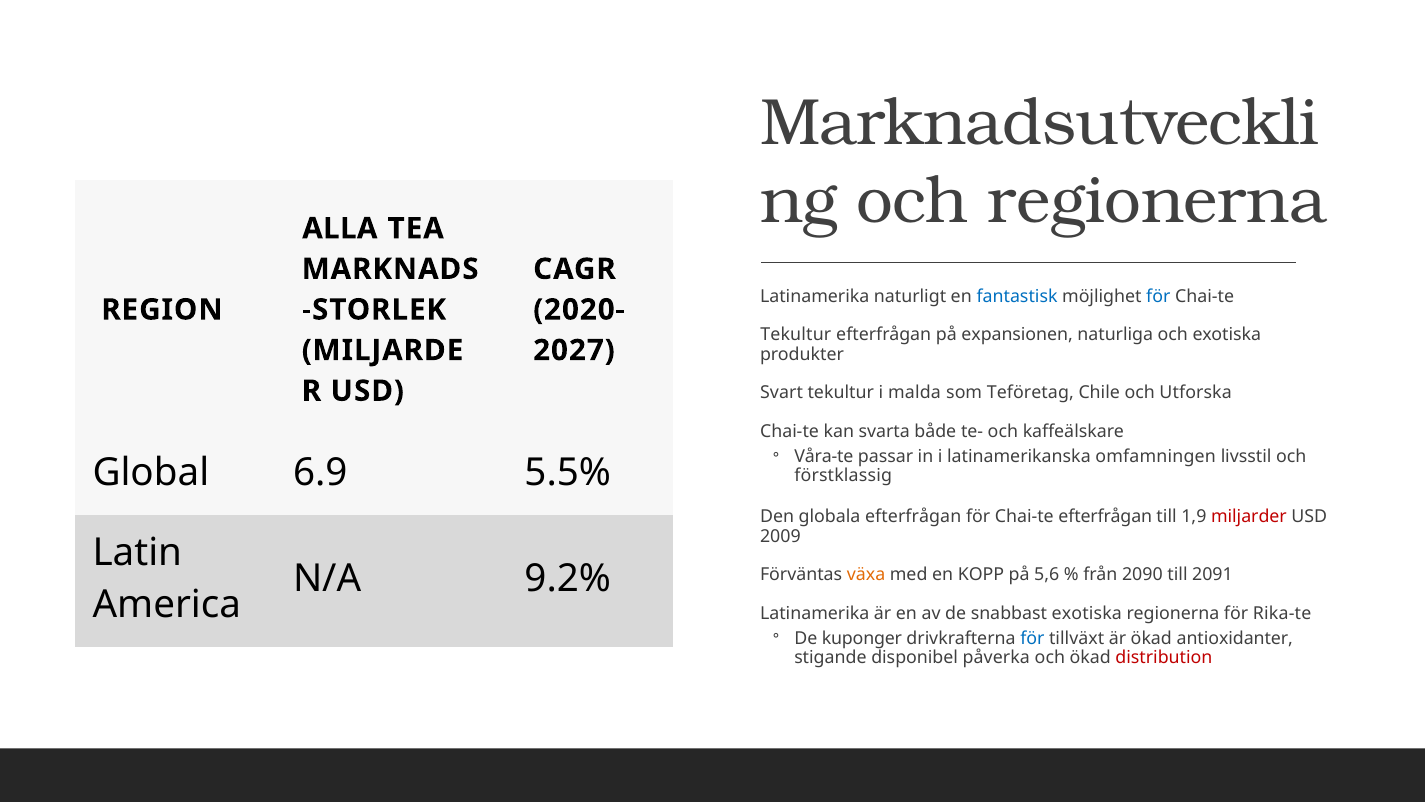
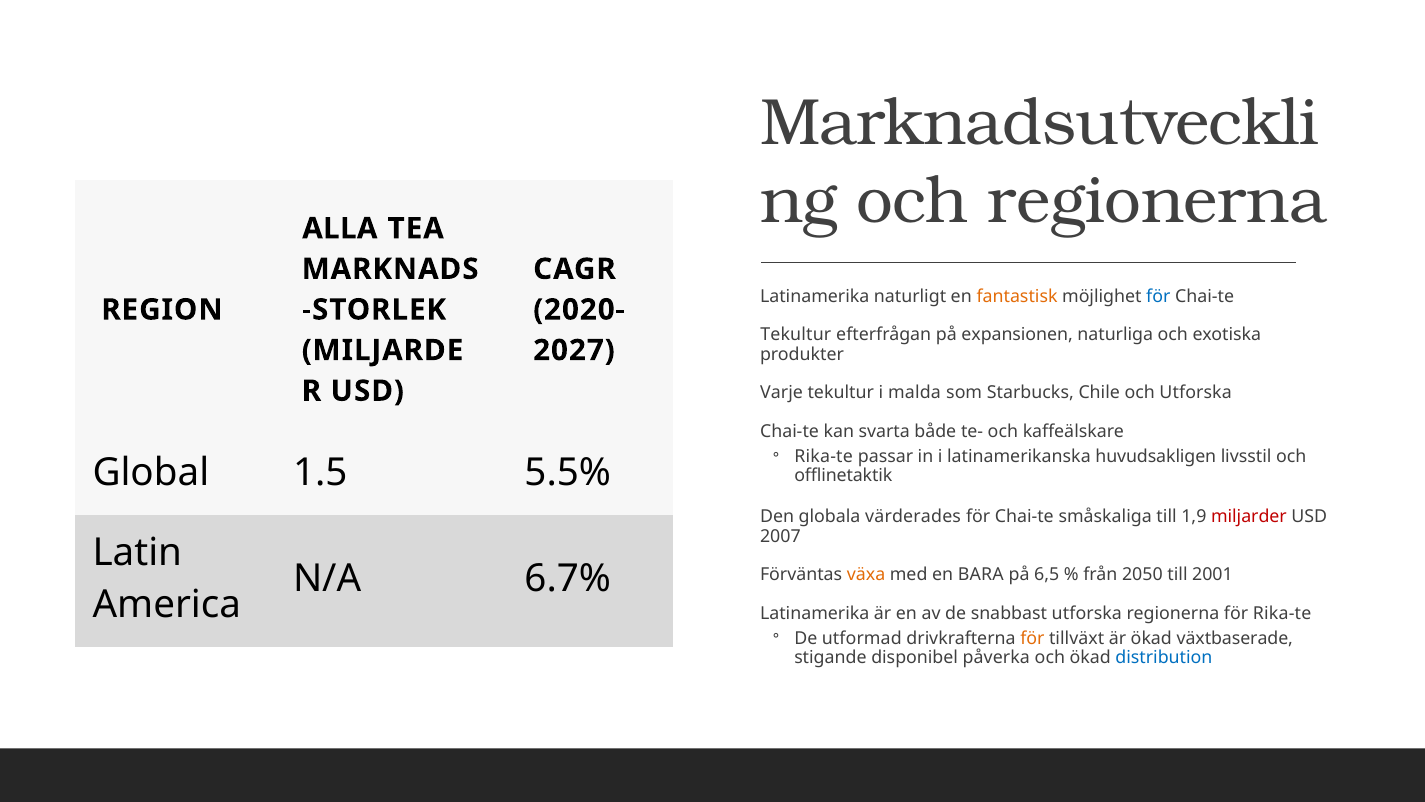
fantastisk colour: blue -> orange (1017, 297)
Svart: Svart -> Varje (782, 393)
Teföretag: Teföretag -> Starbucks (1030, 393)
Våra-te: Våra-te -> Rika-te (824, 456)
omfamningen: omfamningen -> huvudsakligen (1156, 456)
6.9: 6.9 -> 1.5 (320, 473)
förstklassig: förstklassig -> offlinetaktik (843, 476)
globala efterfrågan: efterfrågan -> värderades (913, 517)
Chai-te efterfrågan: efterfrågan -> småskaliga (1105, 517)
2009: 2009 -> 2007 (780, 536)
9.2%: 9.2% -> 6.7% (568, 579)
KOPP: KOPP -> BARA (981, 575)
5,6: 5,6 -> 6,5 (1047, 575)
2090: 2090 -> 2050 (1142, 575)
2091: 2091 -> 2001 (1212, 575)
snabbast exotiska: exotiska -> utforska (1087, 613)
kuponger: kuponger -> utformad (862, 638)
för colour: blue -> orange (1032, 638)
antioxidanter: antioxidanter -> växtbaserade (1235, 638)
distribution colour: red -> blue (1164, 657)
